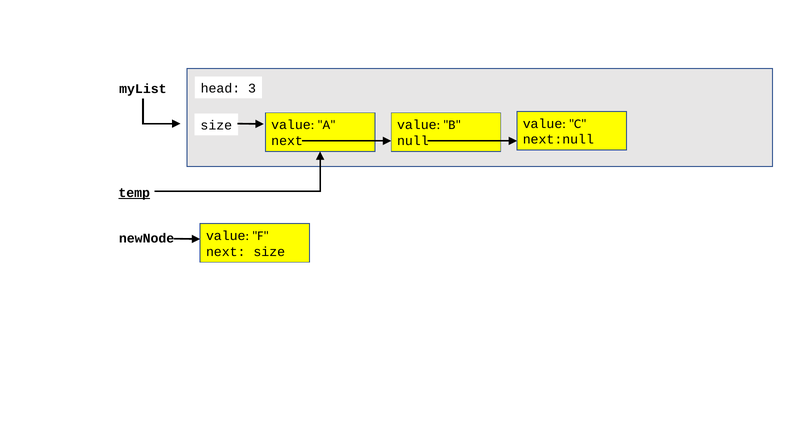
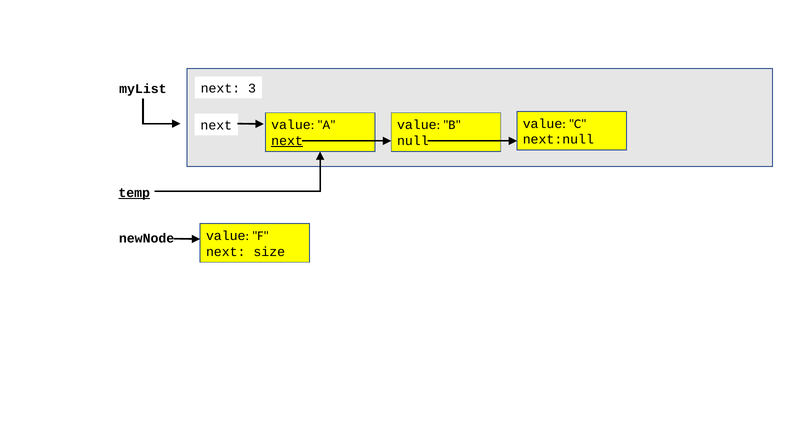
myList head: head -> next (220, 88)
size: size -> next (216, 125)
next underline: none -> present (287, 141)
